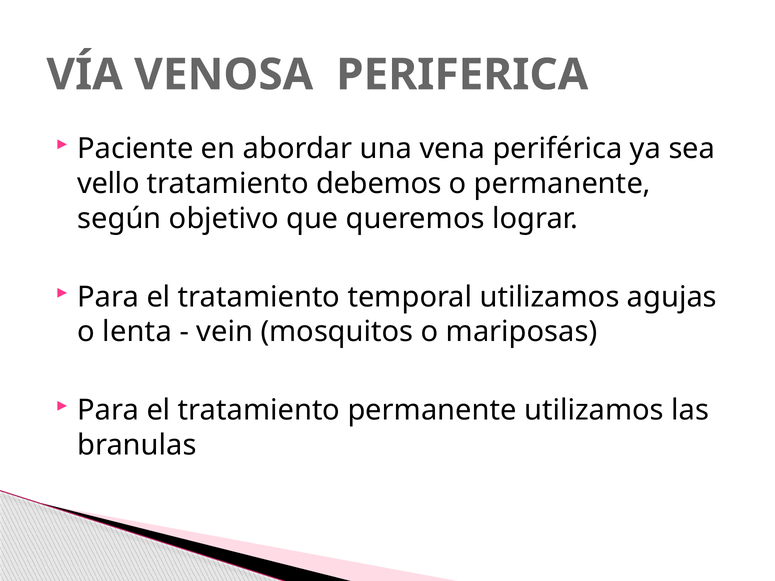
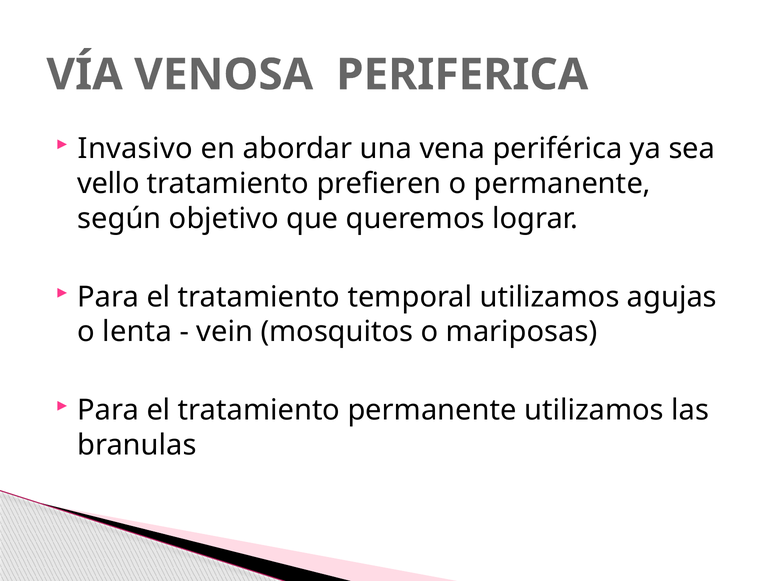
Paciente: Paciente -> Invasivo (135, 149)
debemos: debemos -> prefieren (379, 184)
